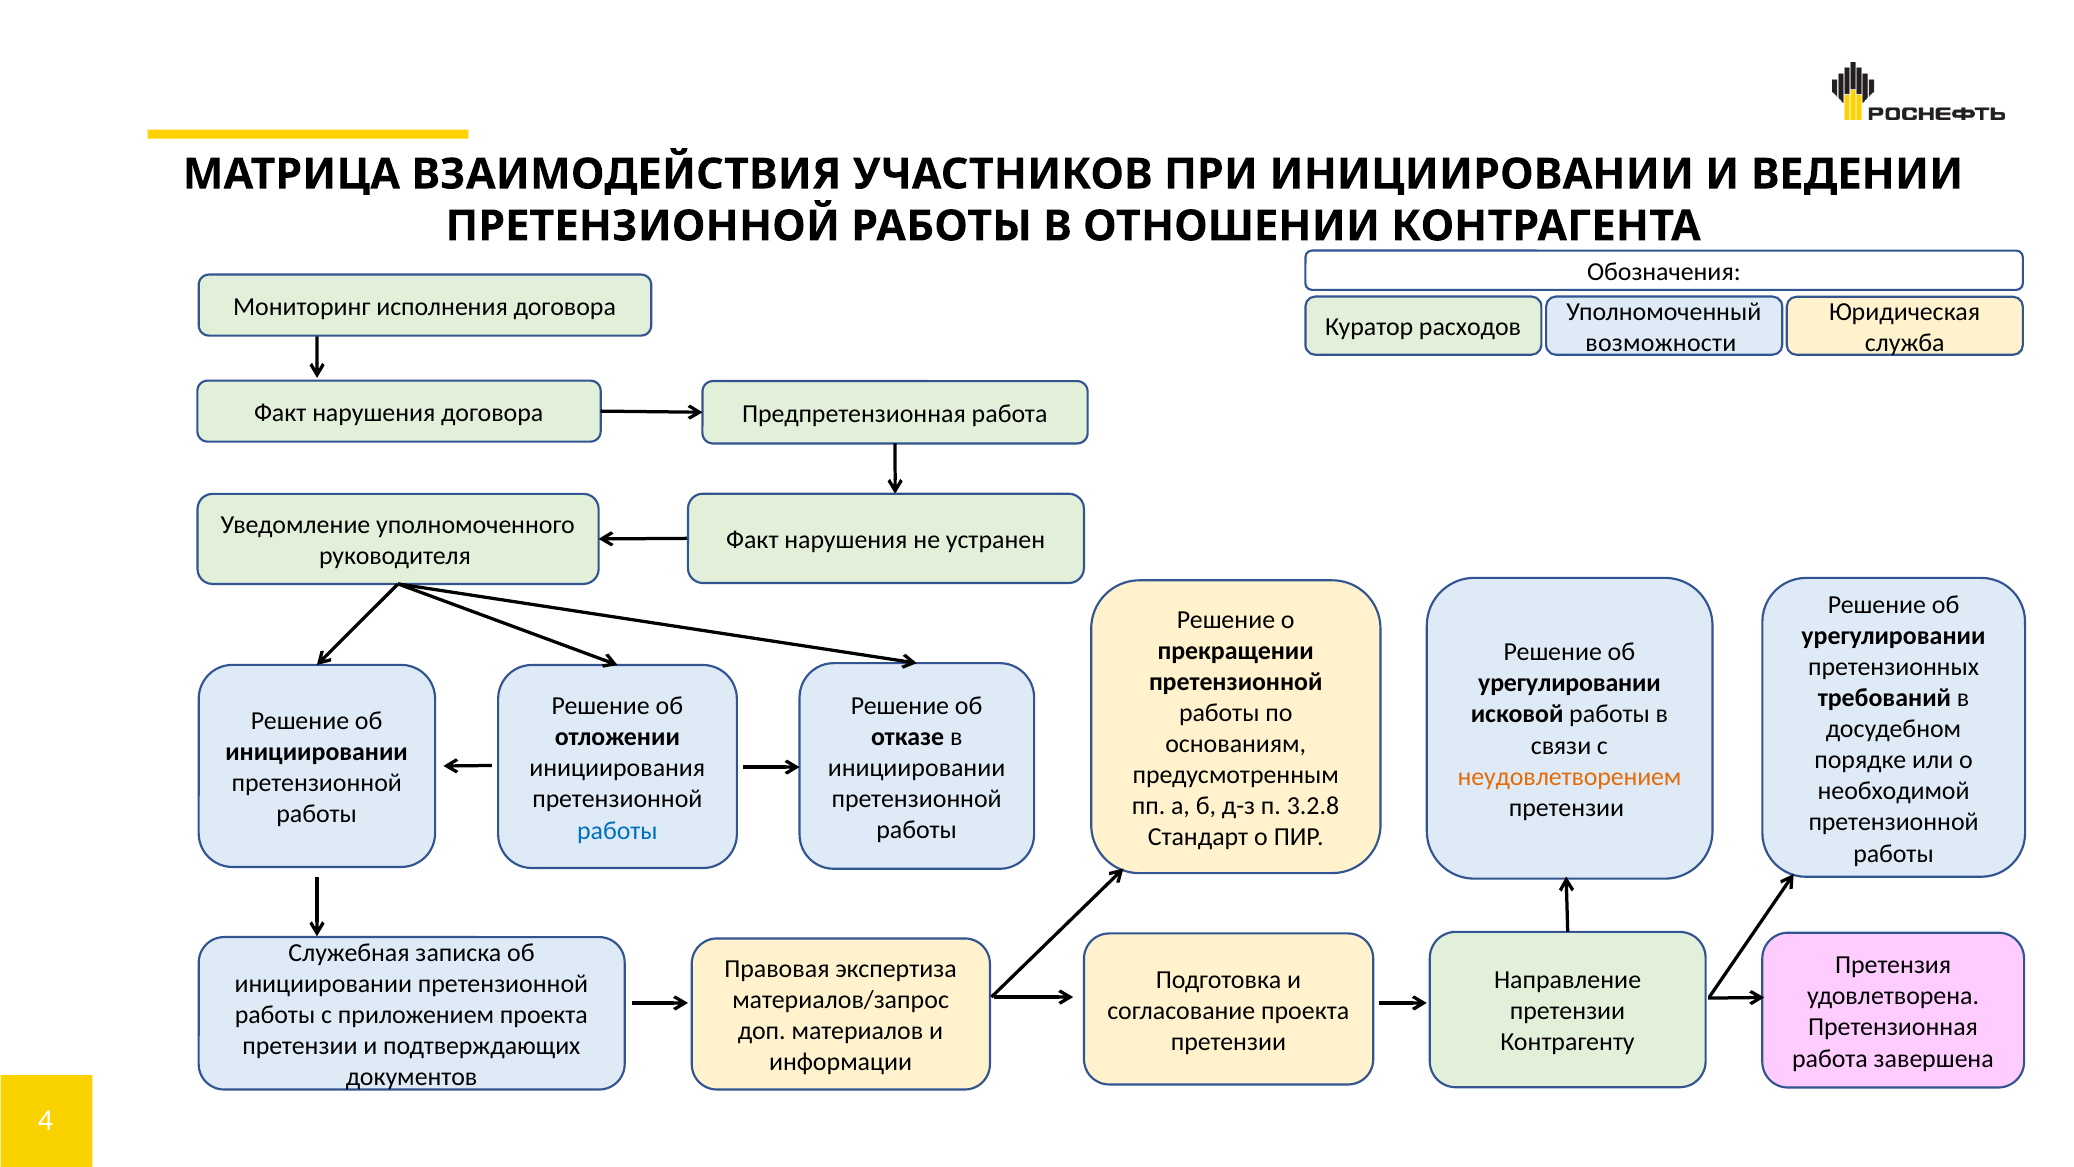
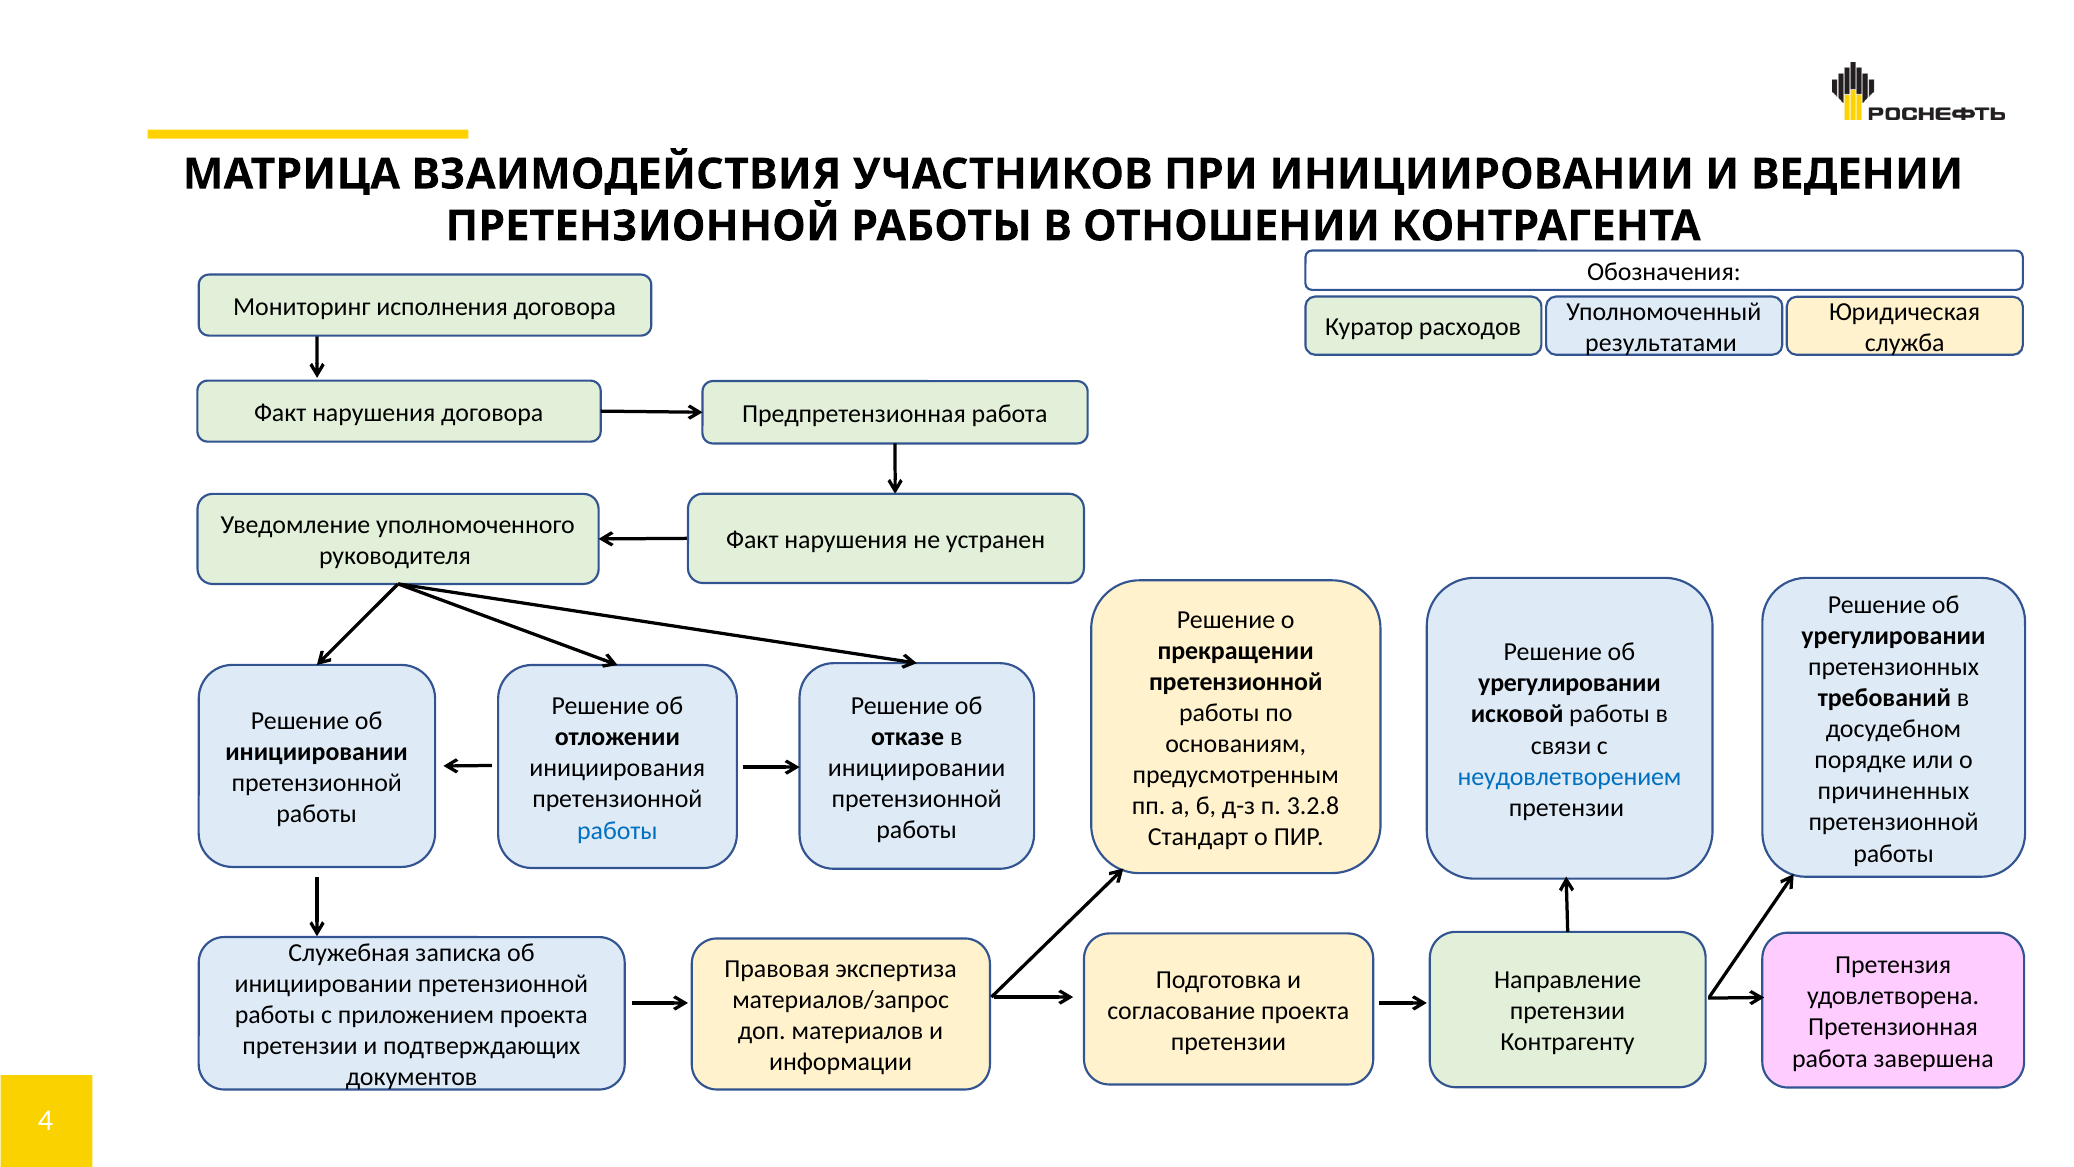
возможности: возможности -> результатами (1661, 343)
неудовлетворением colour: orange -> blue (1570, 776)
необходимой: необходимой -> причиненных (1894, 791)
